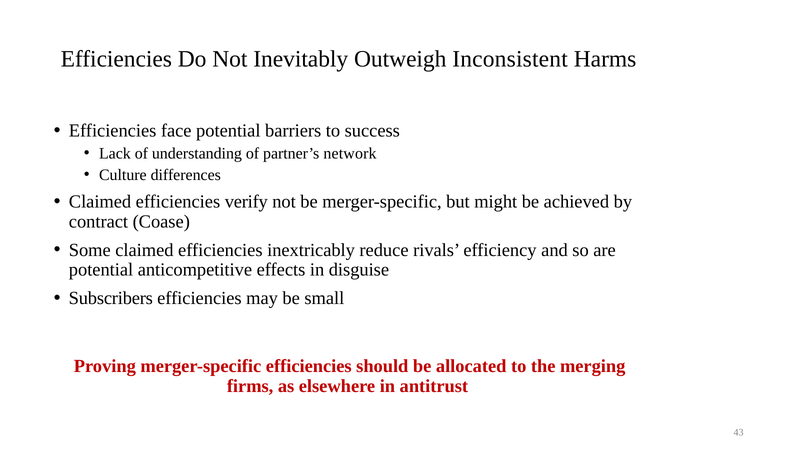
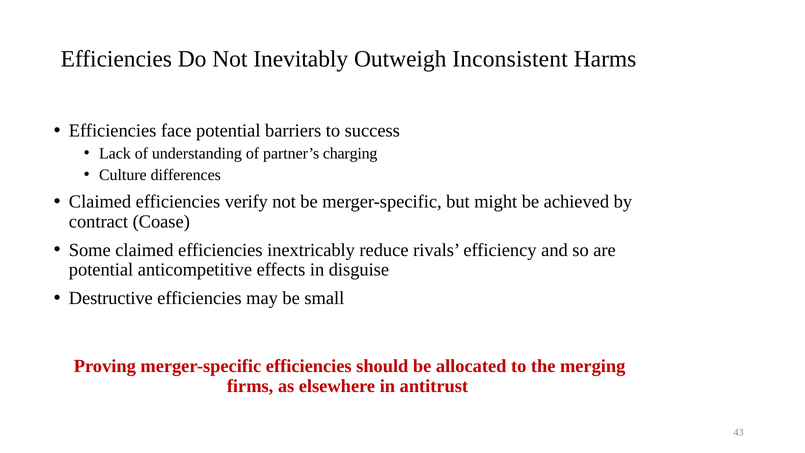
network: network -> charging (350, 153)
Subscribers: Subscribers -> Destructive (111, 298)
